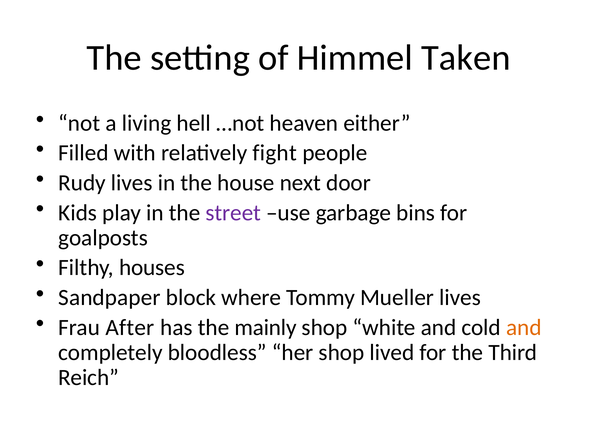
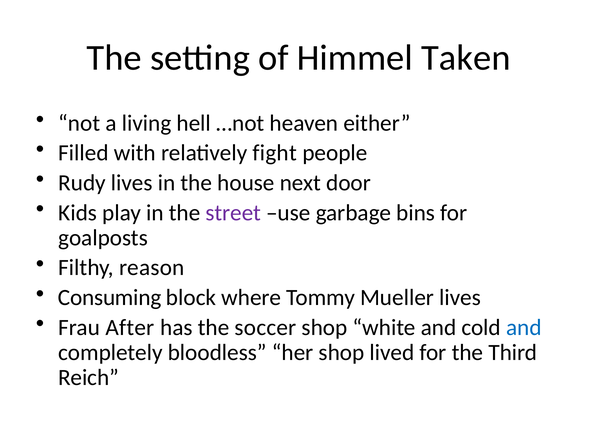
houses: houses -> reason (152, 268)
Sandpaper: Sandpaper -> Consuming (110, 298)
mainly: mainly -> soccer (265, 328)
and colour: orange -> blue (524, 328)
